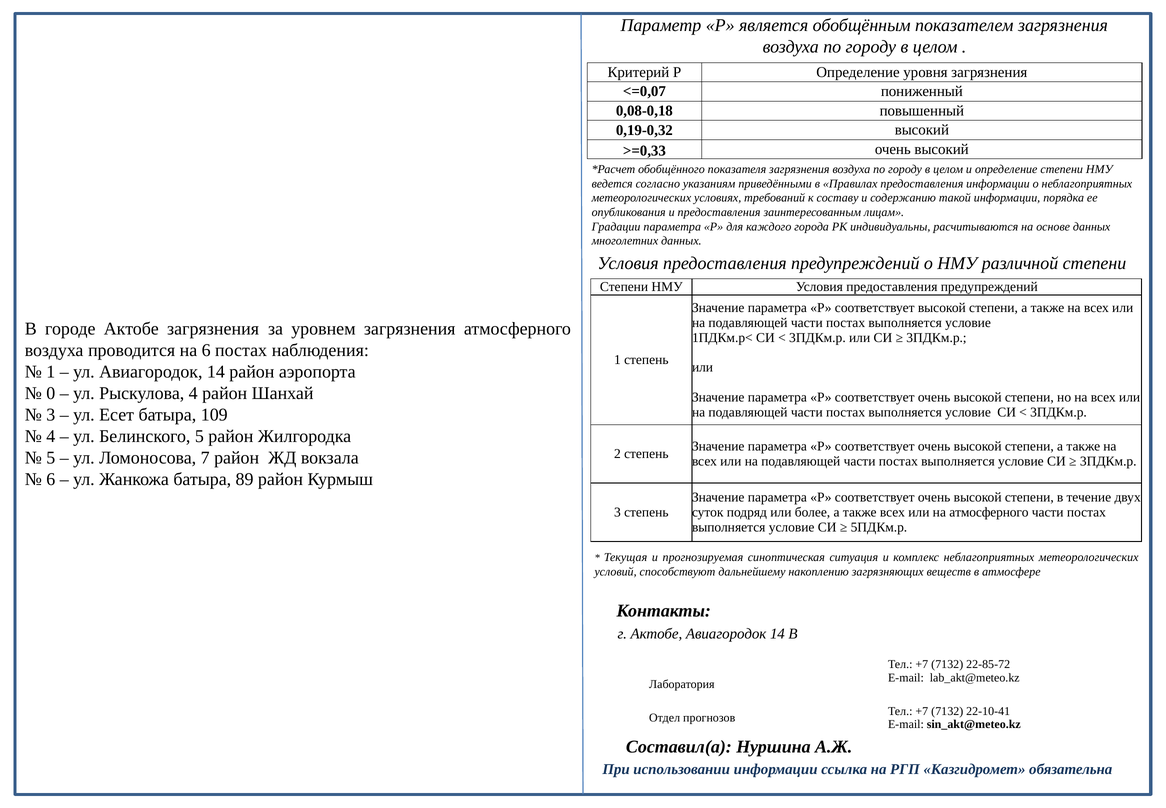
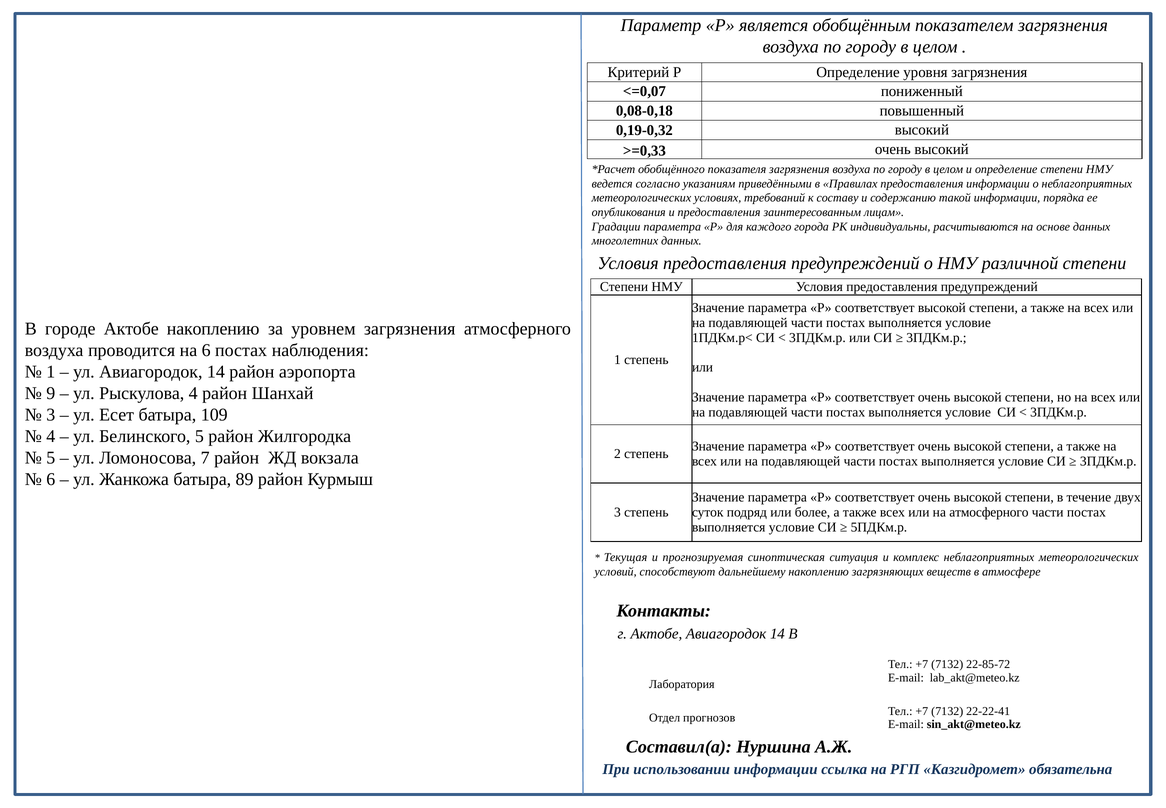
Актобе загрязнения: загрязнения -> накоплению (213, 328)
0: 0 -> 9 (51, 393)
22-10-41: 22-10-41 -> 22-22-41 (988, 710)
